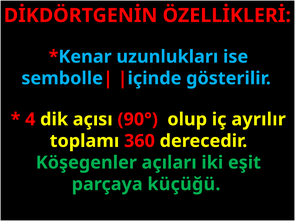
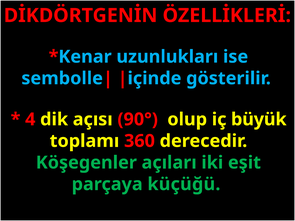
ayrılır: ayrılır -> büyük (259, 120)
